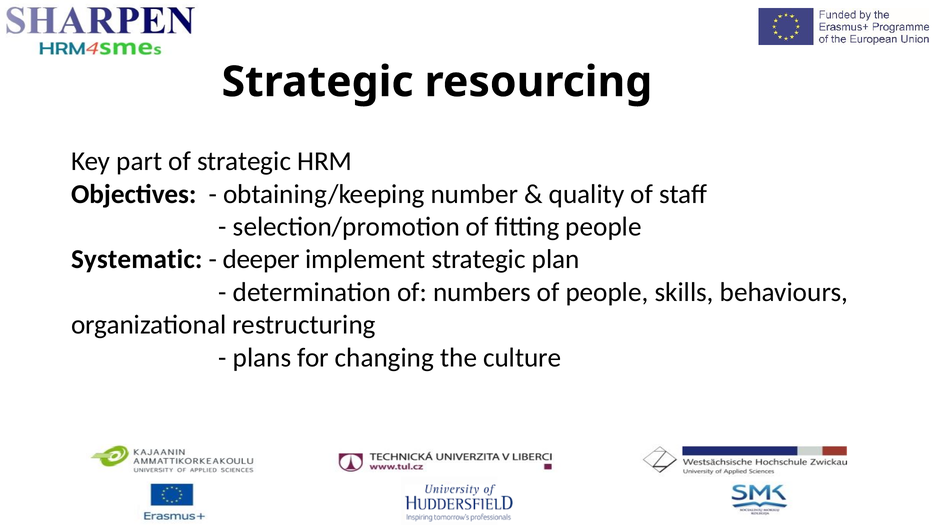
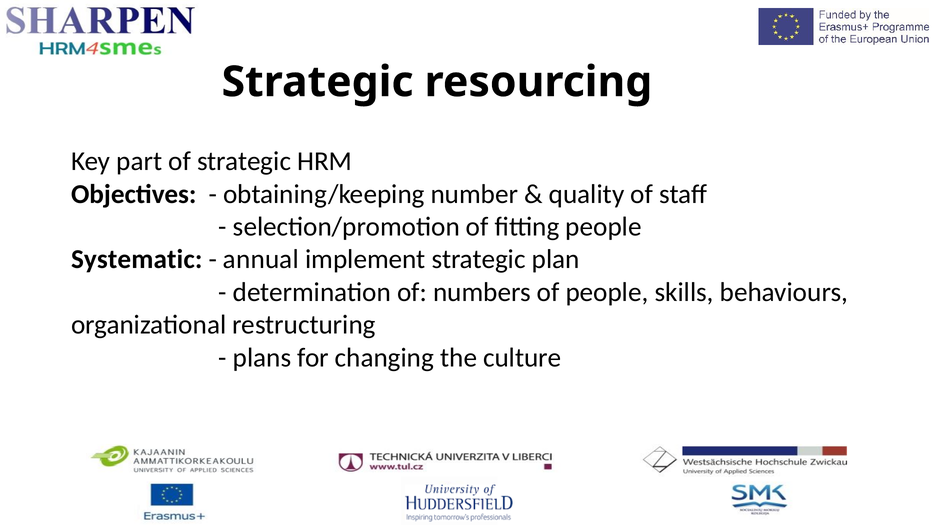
deeper: deeper -> annual (261, 259)
